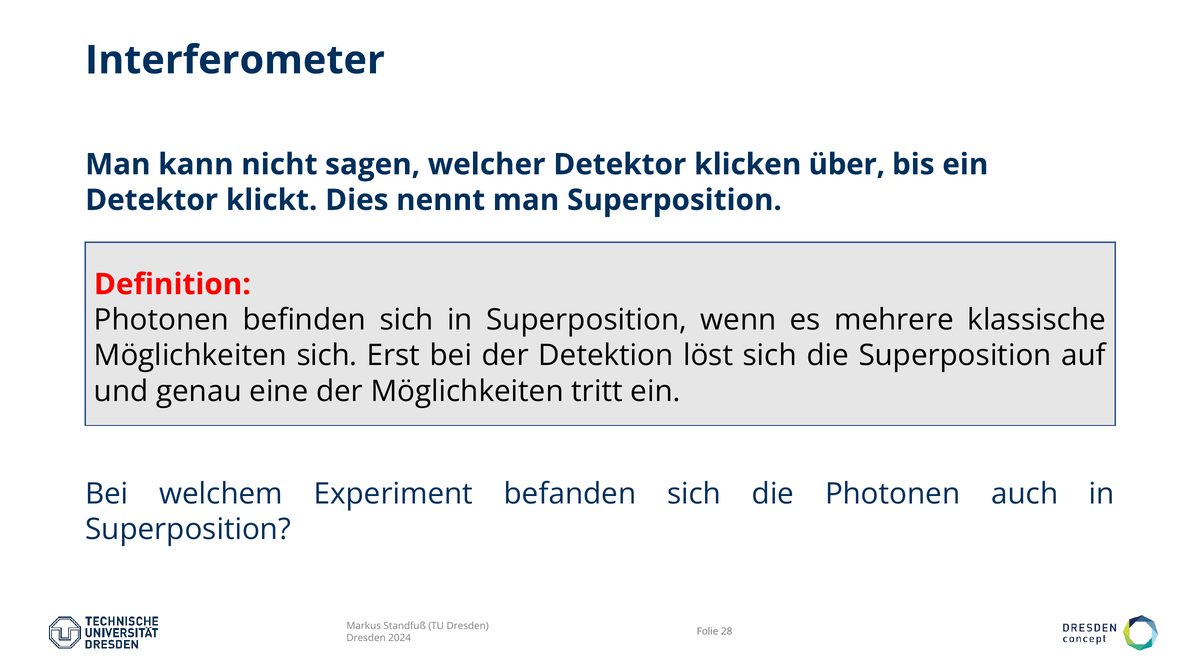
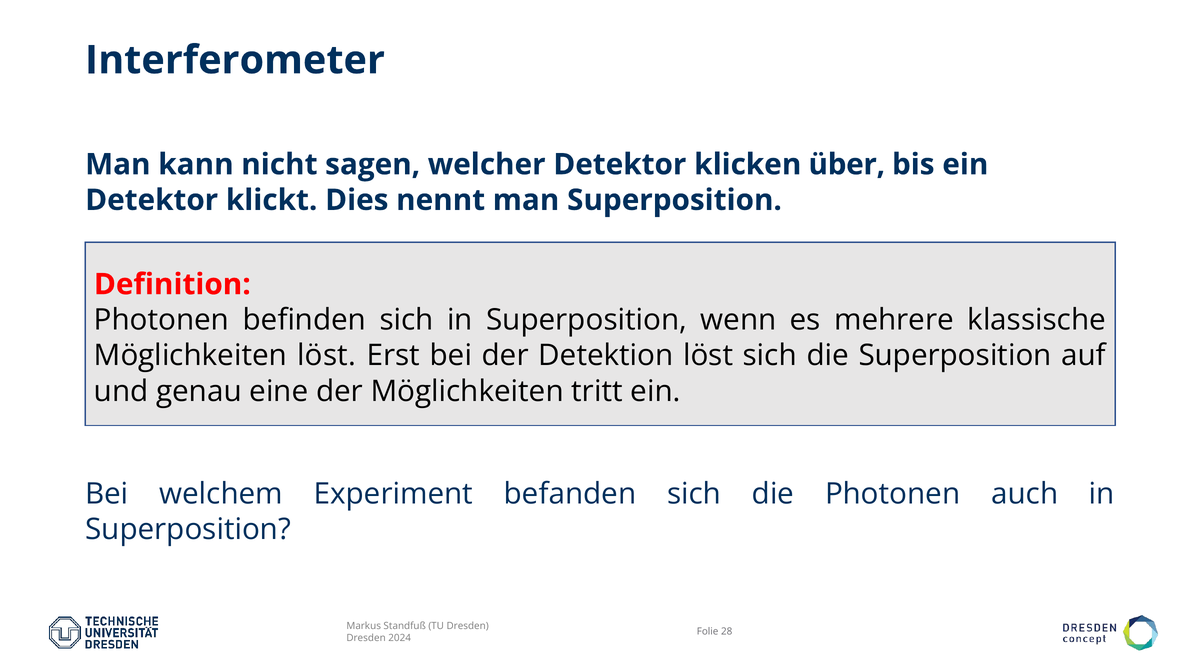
Möglichkeiten sich: sich -> löst (327, 355)
